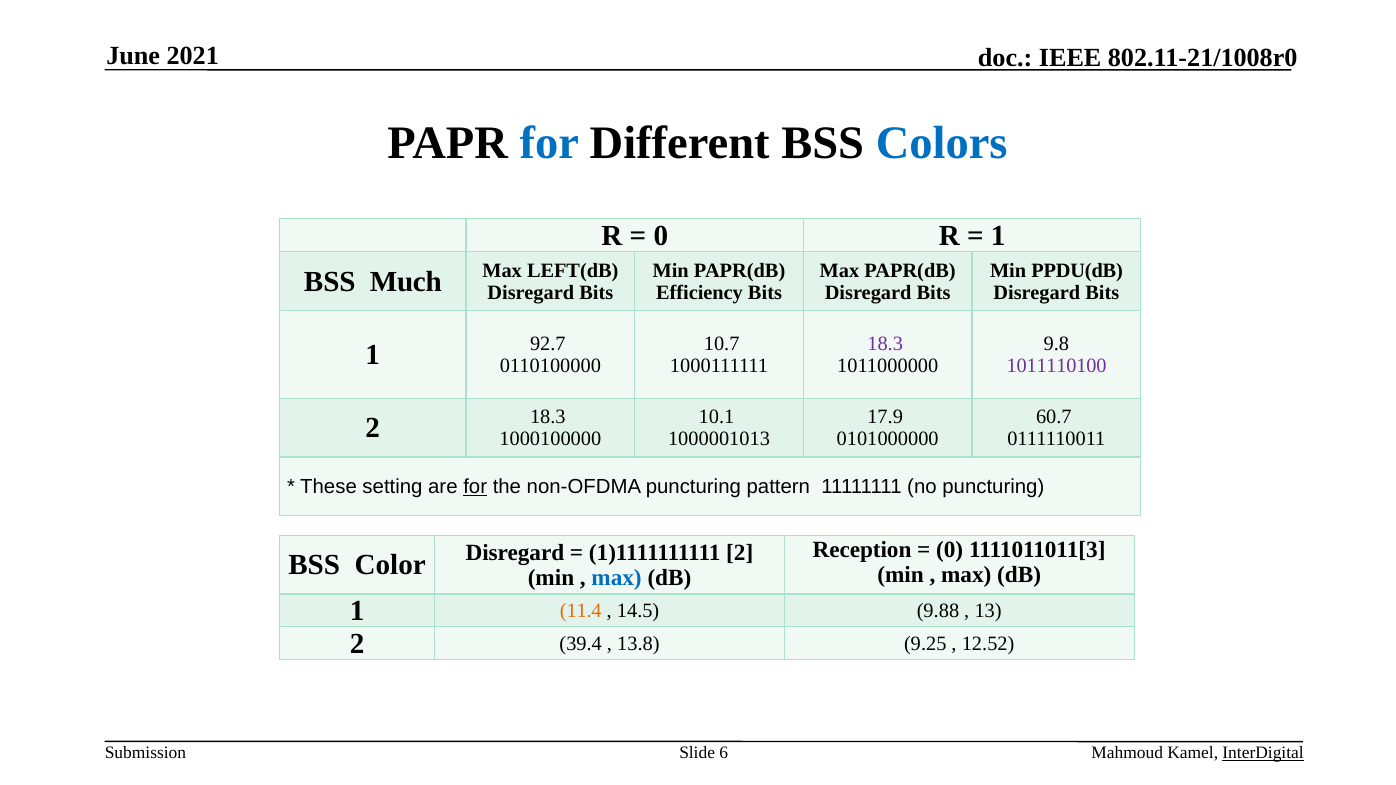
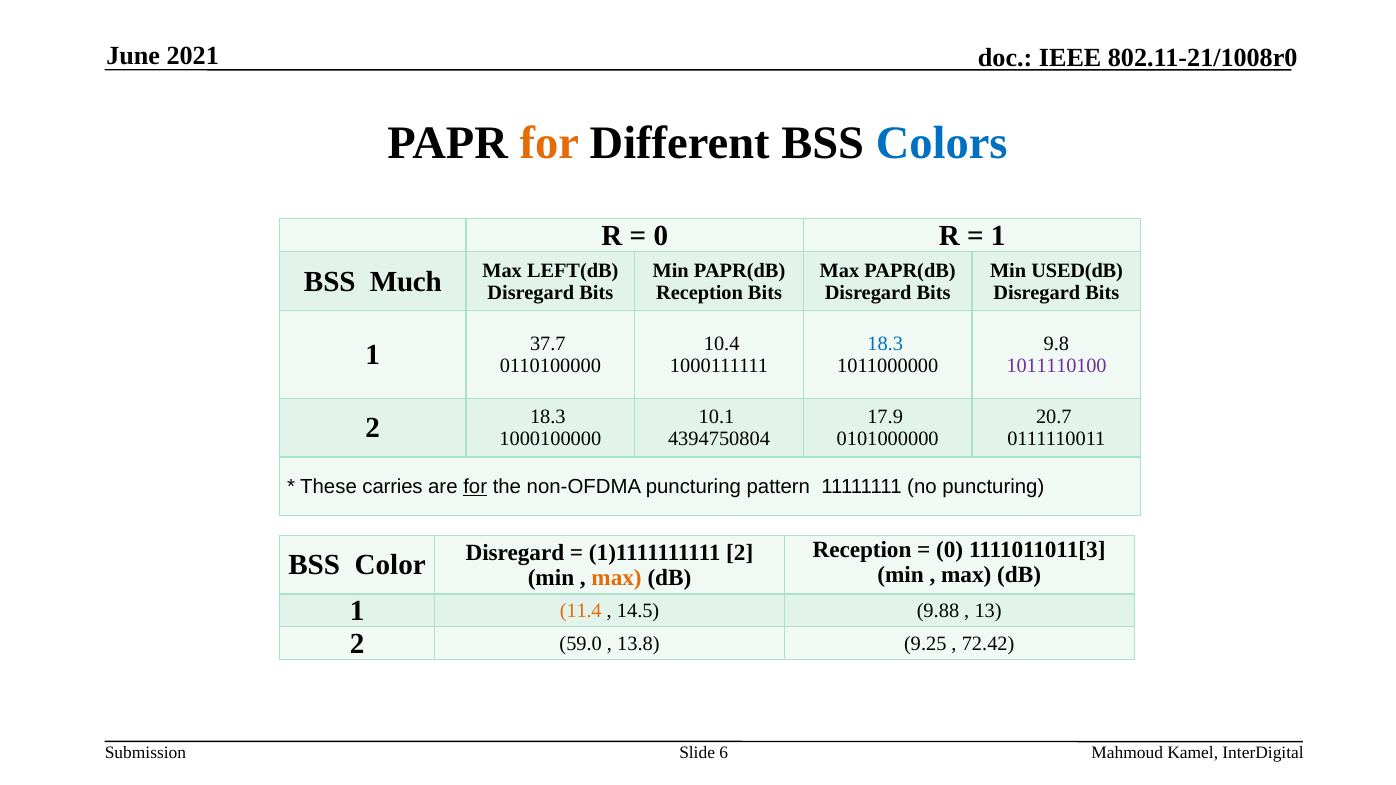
for colour: blue -> orange (549, 143)
PPDU(dB: PPDU(dB -> USED(dB (1077, 270)
Efficiency: Efficiency -> Reception (700, 293)
10.7: 10.7 -> 10.4 (722, 344)
18.3 colour: purple -> blue (885, 344)
92.7: 92.7 -> 37.7 (548, 344)
60.7: 60.7 -> 20.7 (1054, 417)
1000001013: 1000001013 -> 4394750804 (719, 439)
setting: setting -> carries (393, 487)
max colour: blue -> orange (617, 578)
39.4: 39.4 -> 59.0 (581, 644)
12.52: 12.52 -> 72.42 (988, 644)
InterDigital underline: present -> none (1263, 753)
